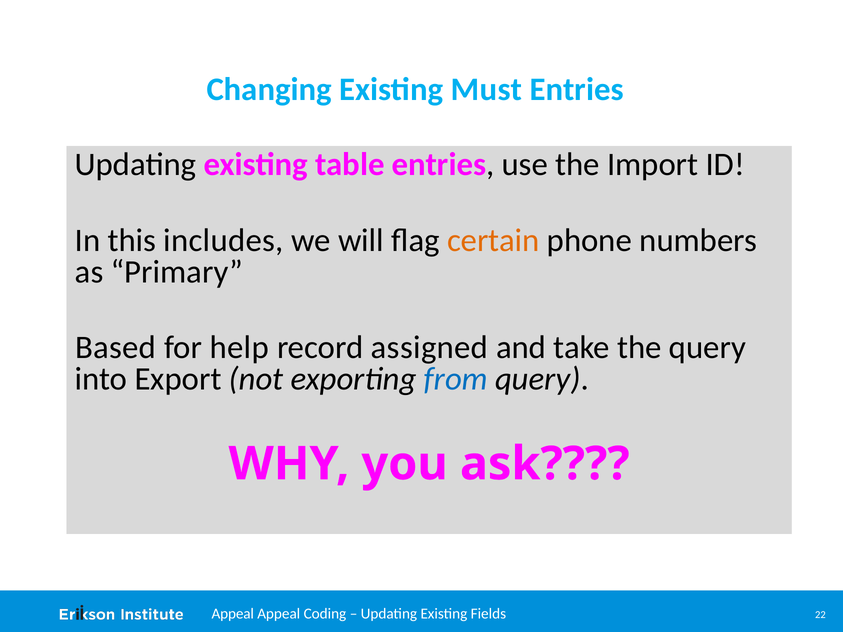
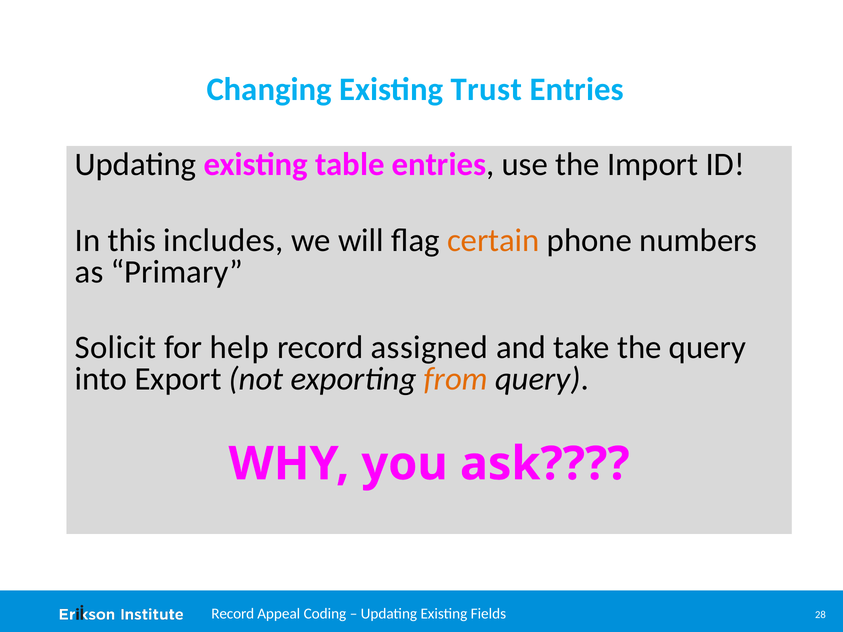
Must: Must -> Trust (486, 89)
Based: Based -> Solicit (116, 348)
from colour: blue -> orange (456, 379)
Appeal: Appeal -> Record (233, 614)
22: 22 -> 28 (820, 615)
